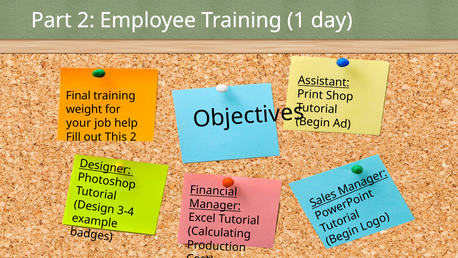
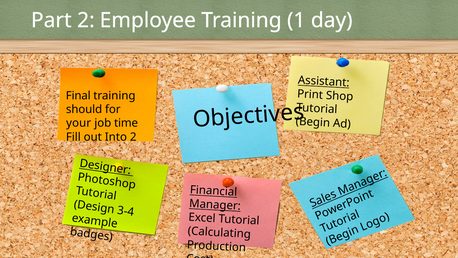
weight: weight -> should (84, 109)
help: help -> time (126, 123)
This: This -> Into (116, 137)
